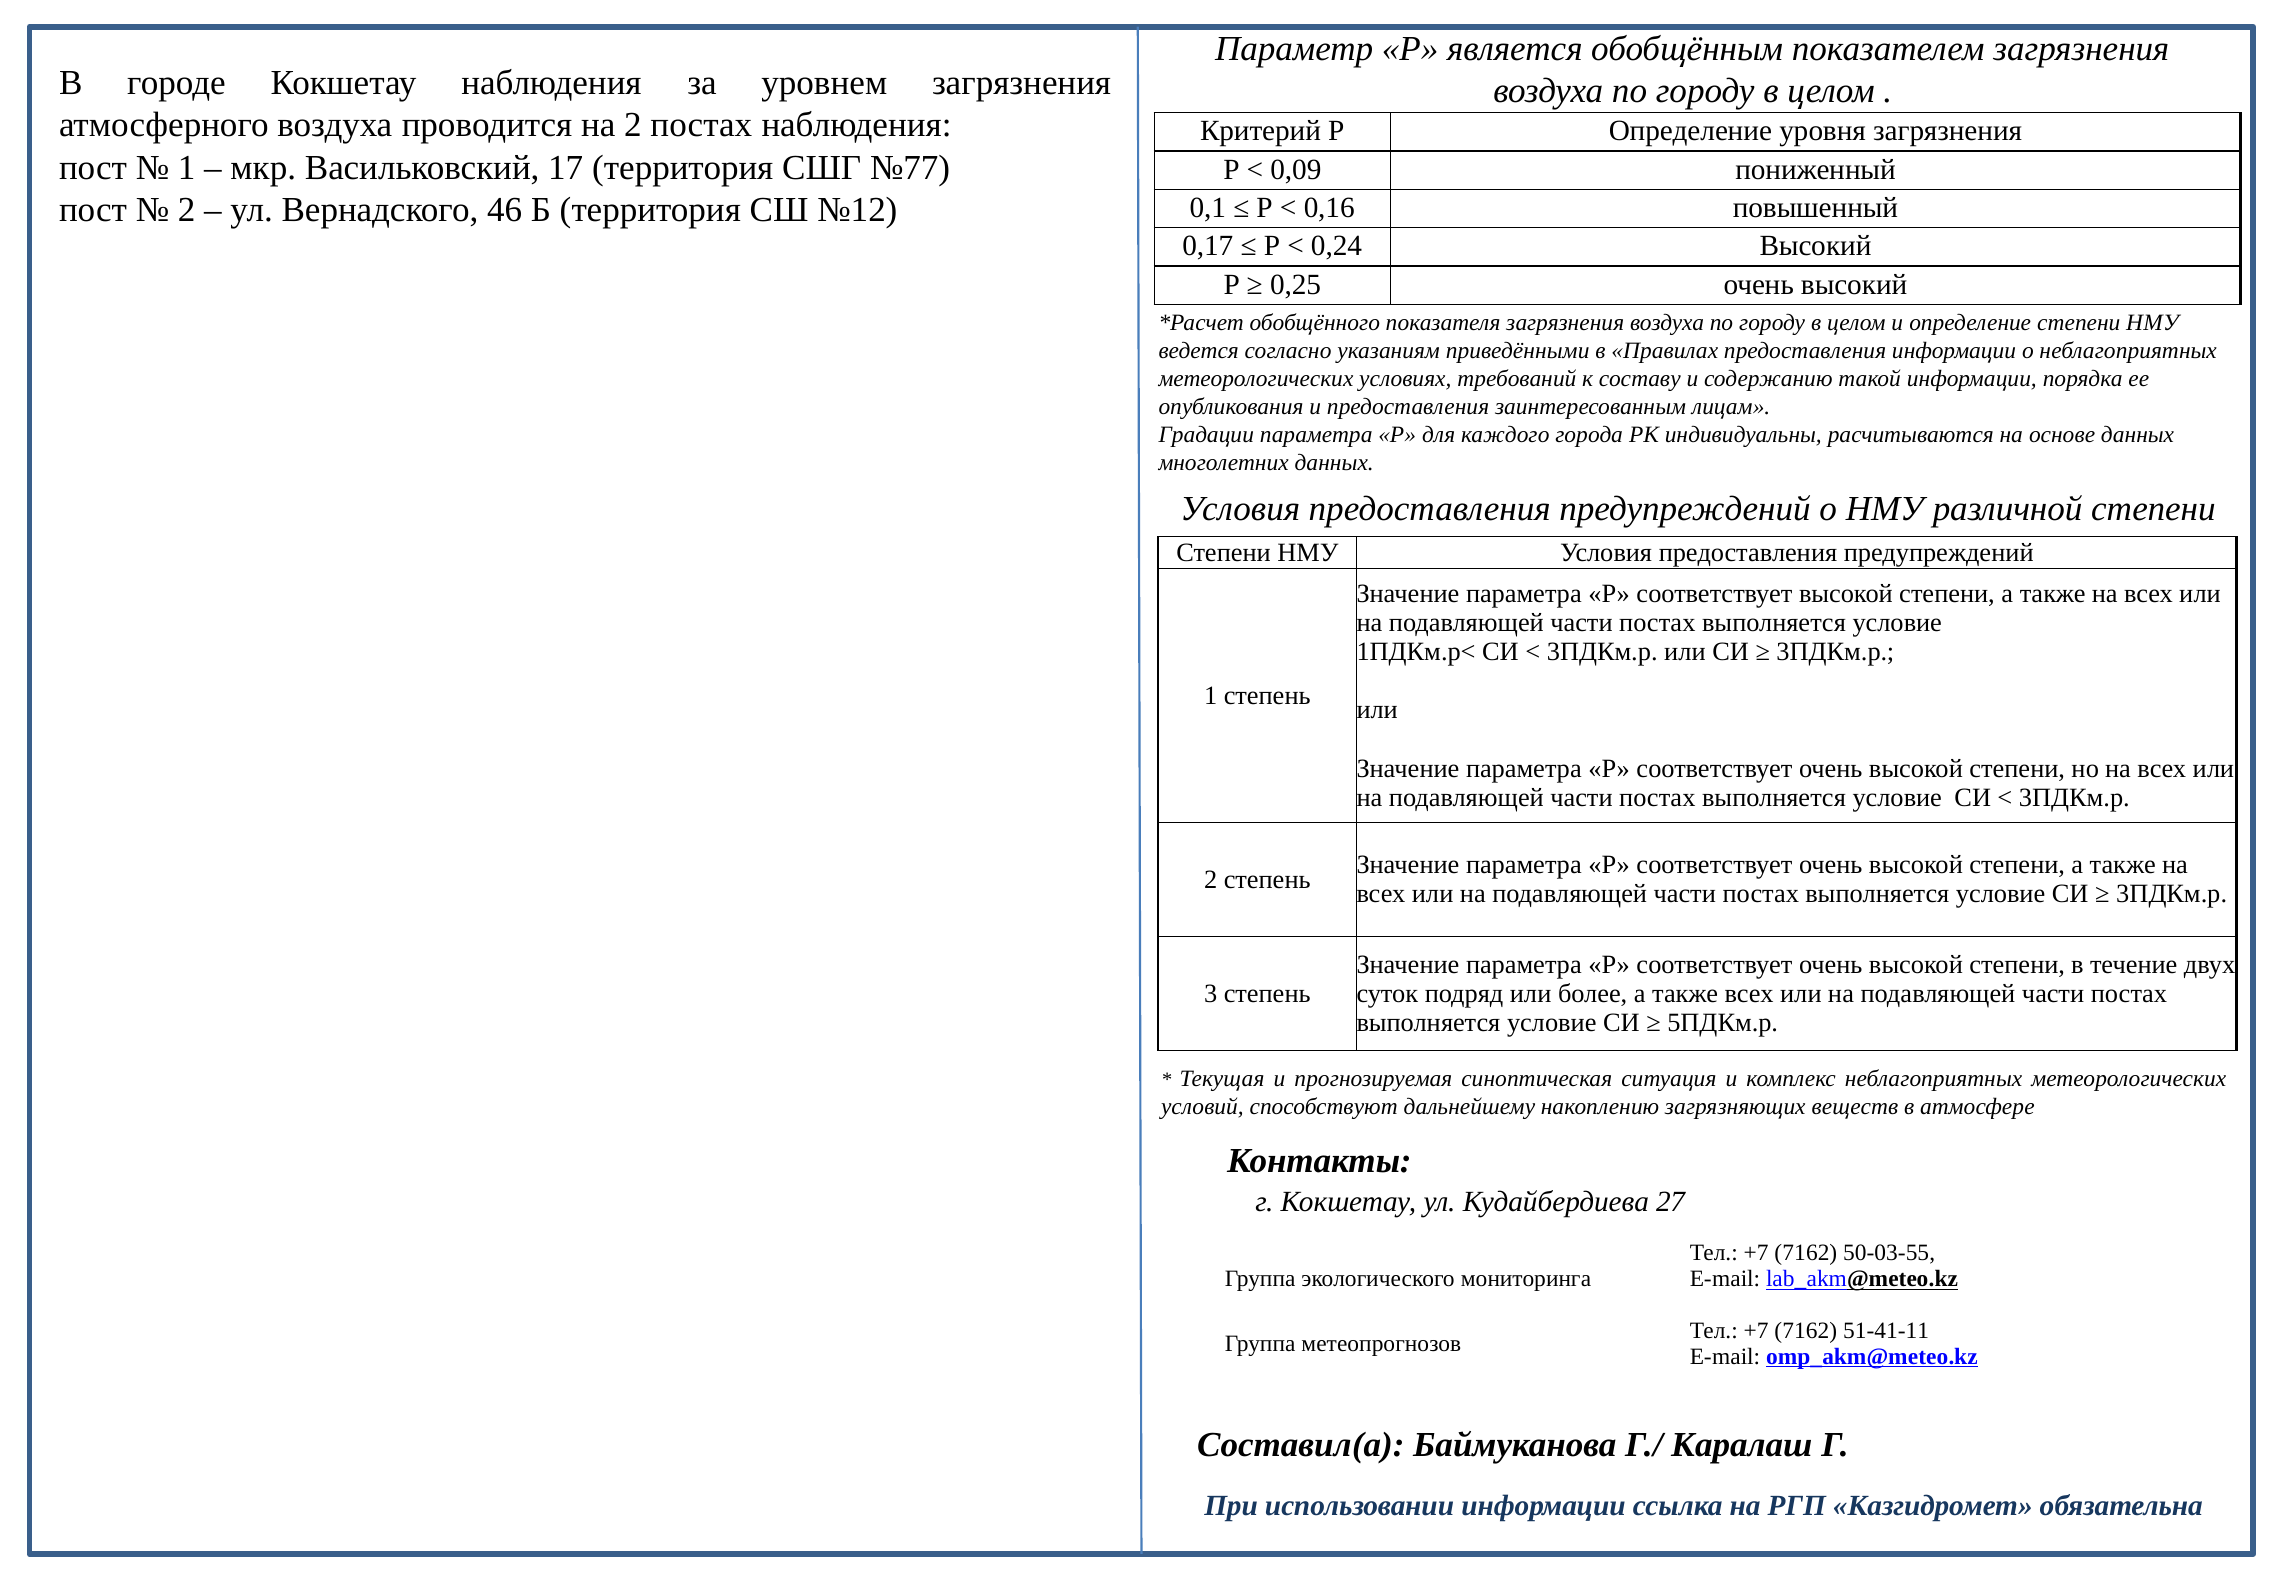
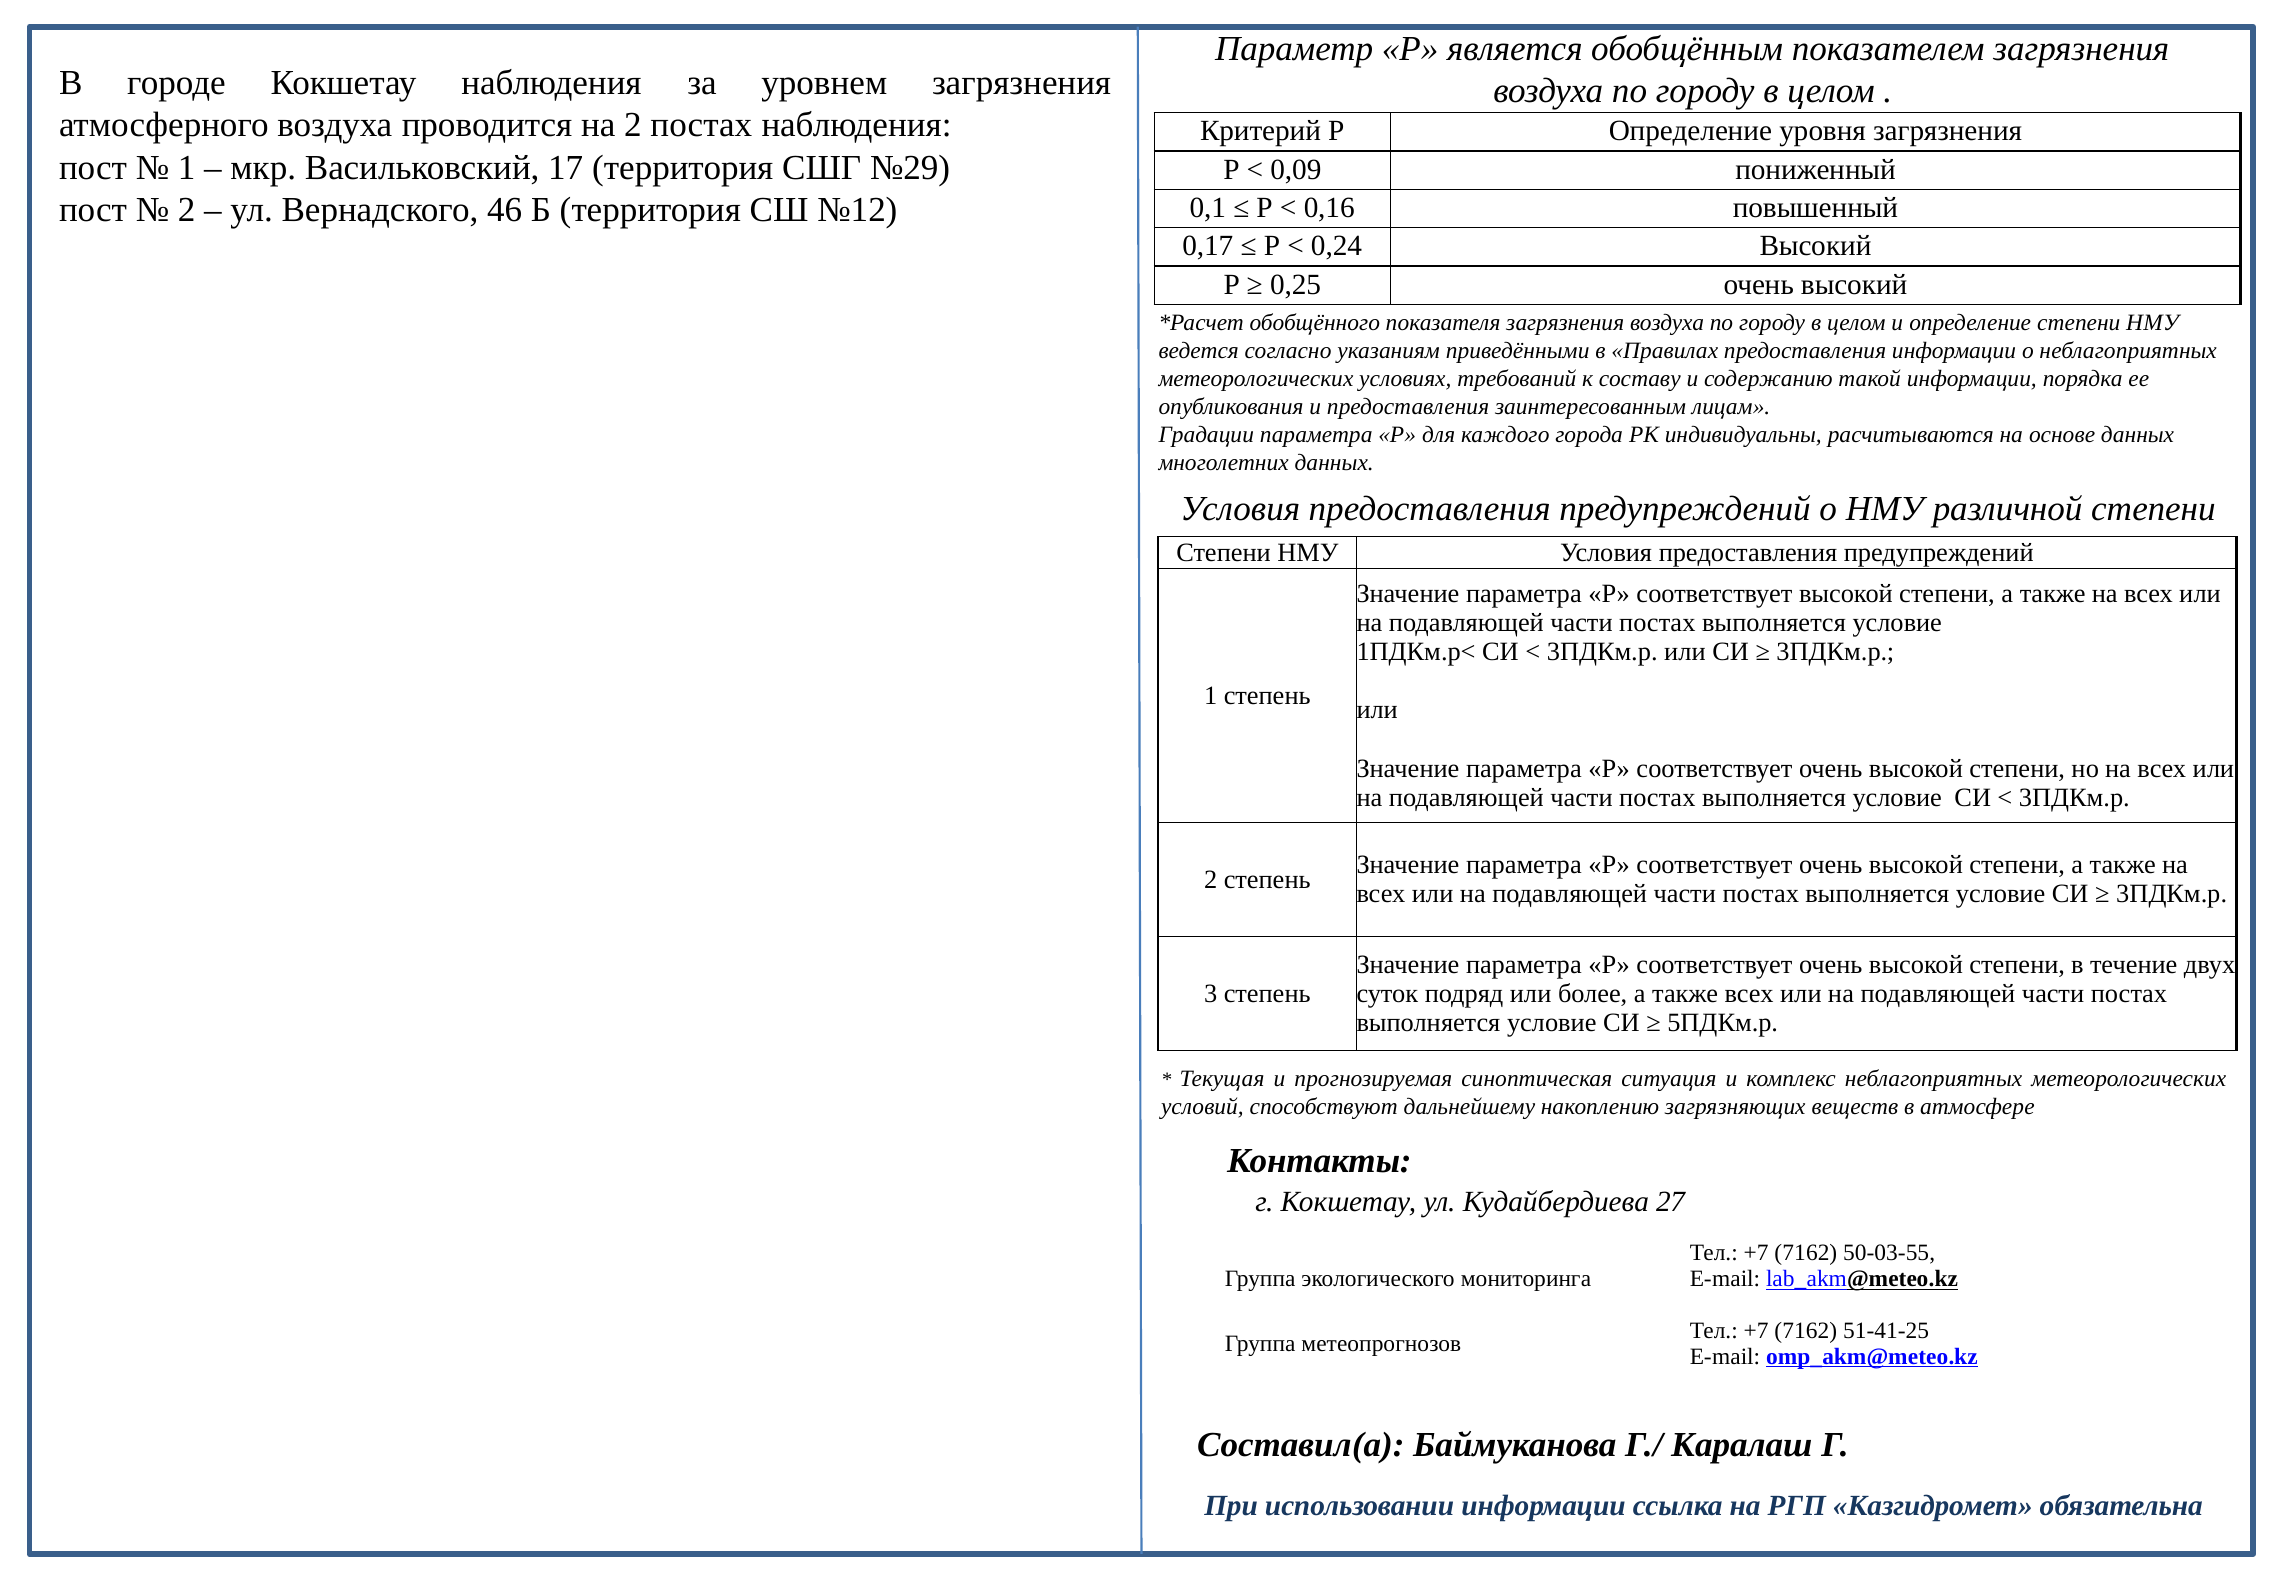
№77: №77 -> №29 (910, 167)
51-41-11: 51-41-11 -> 51-41-25 (1886, 1330)
